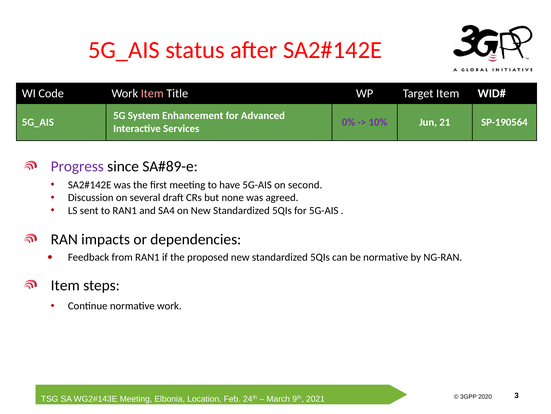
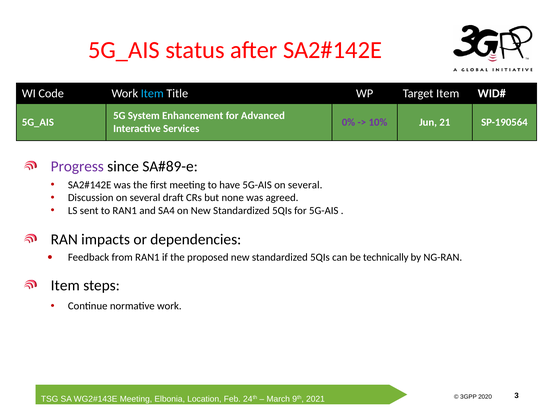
Item colour: pink -> light blue (152, 93)
5G-AIS on second: second -> several (305, 185)
be normative: normative -> technically (386, 257)
